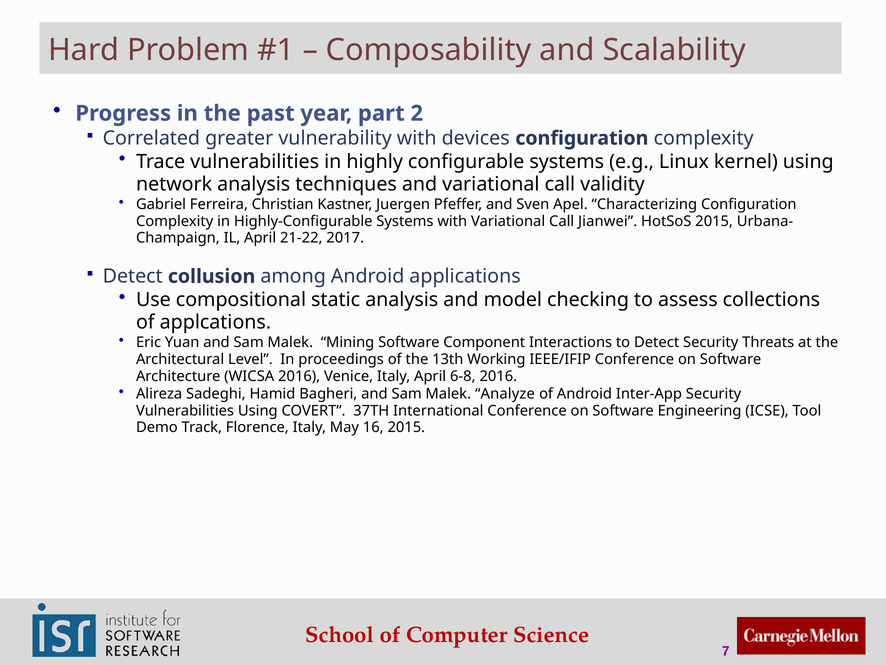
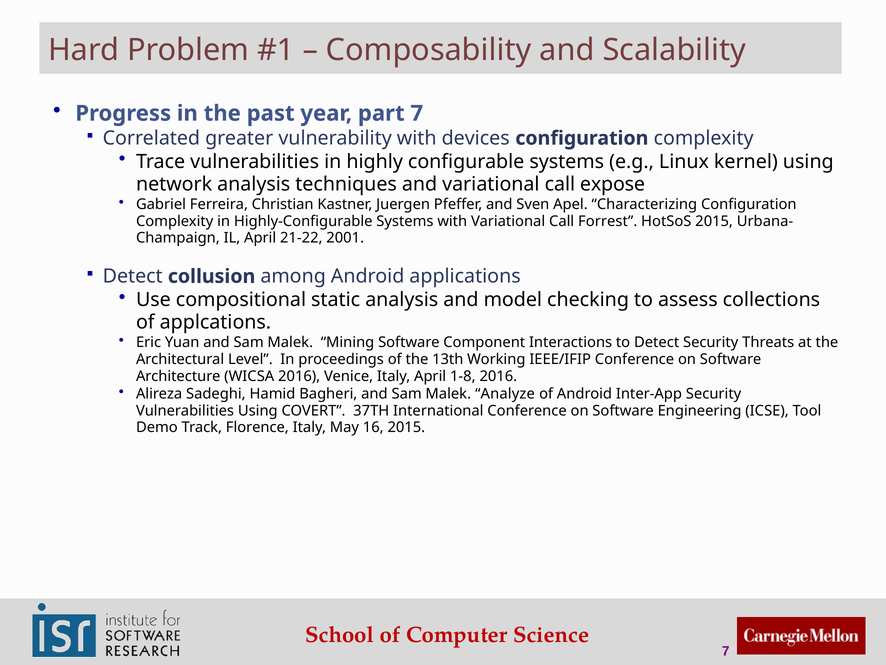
part 2: 2 -> 7 (417, 113)
validity: validity -> expose (613, 184)
Jianwei: Jianwei -> Forrest (608, 221)
2017: 2017 -> 2001 (345, 238)
6-8: 6-8 -> 1-8 (463, 376)
